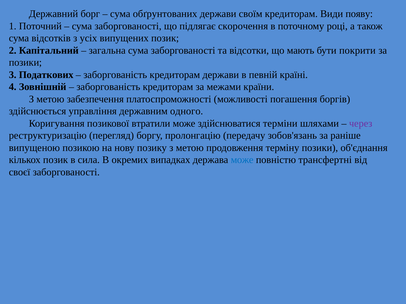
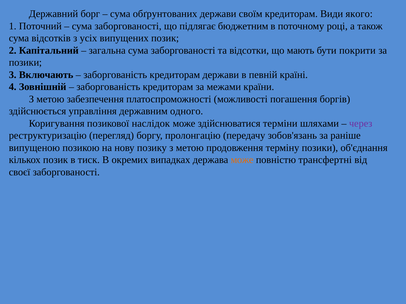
появу: появу -> якого (359, 14)
скорочення: скорочення -> бюджетним (243, 26)
Податкових: Податкових -> Включають (46, 75)
втратили: втратили -> наслідок (151, 124)
сила: сила -> тиск (89, 160)
може colour: blue -> orange (242, 160)
